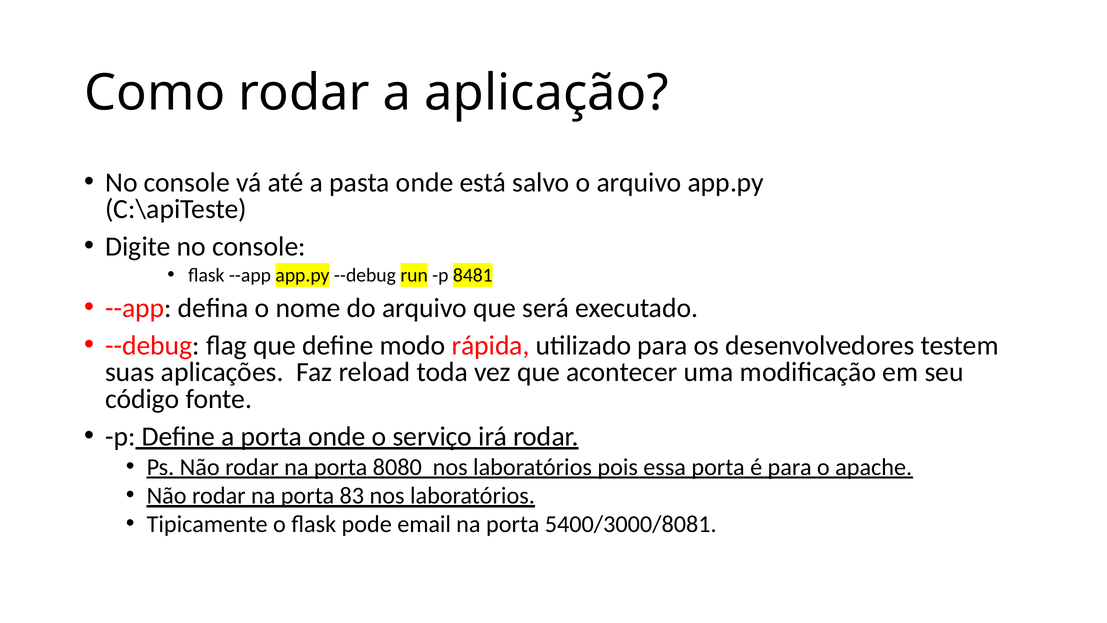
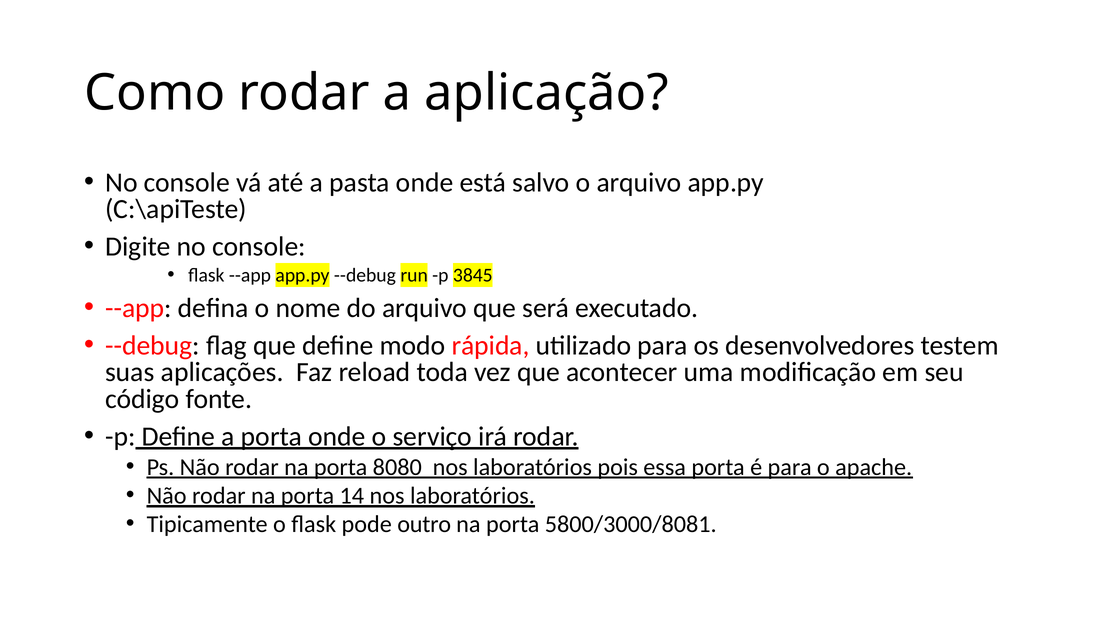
8481: 8481 -> 3845 (473, 275)
83: 83 -> 14 (352, 495)
email: email -> outro (424, 524)
5400/3000/8081: 5400/3000/8081 -> 5800/3000/8081 (631, 524)
